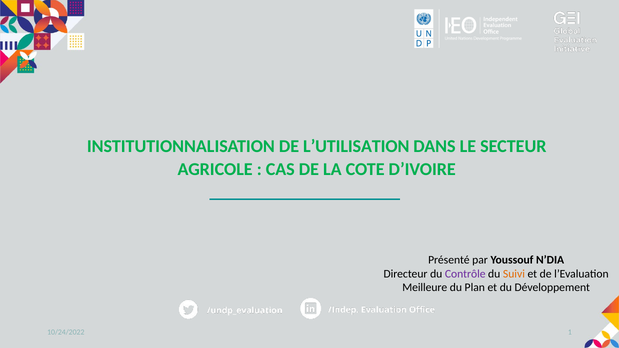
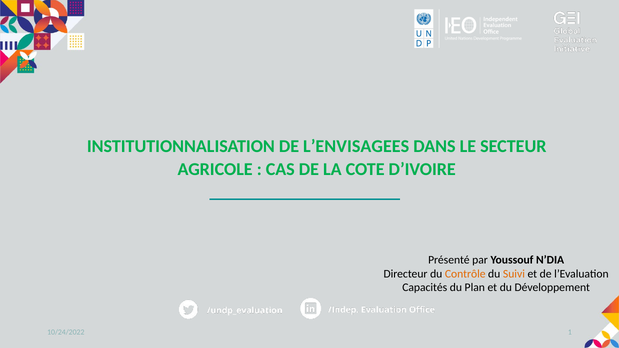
L’UTILISATION: L’UTILISATION -> L’ENVISAGEES (356, 146)
Contrôle colour: purple -> orange (465, 274)
Meilleure: Meilleure -> Capacités (425, 288)
